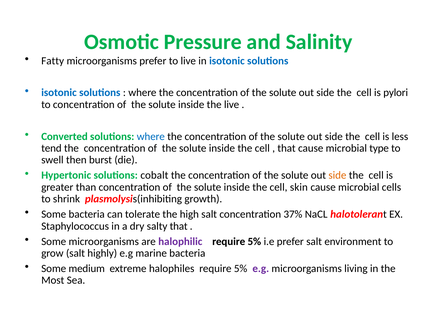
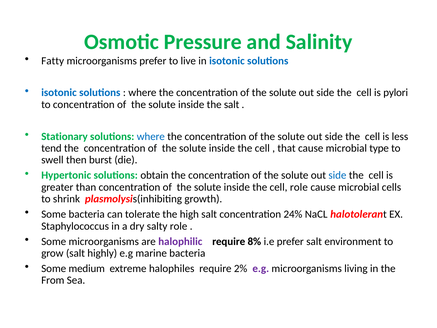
the live: live -> salt (232, 104)
Converted: Converted -> Stationary (64, 136)
cobalt: cobalt -> obtain (155, 175)
side colour: orange -> blue (337, 175)
cell skin: skin -> role (299, 187)
37%: 37% -> 24% (293, 214)
salty that: that -> role (179, 226)
halophilic require 5%: 5% -> 8% (254, 241)
halophiles require 5%: 5% -> 2% (241, 268)
Most: Most -> From (53, 280)
